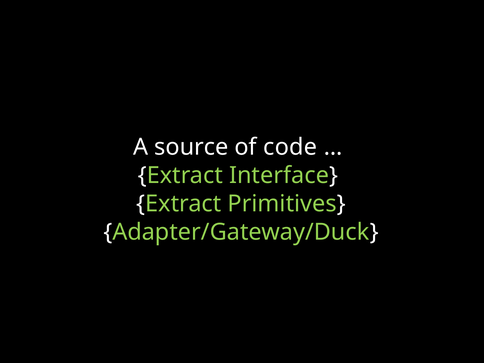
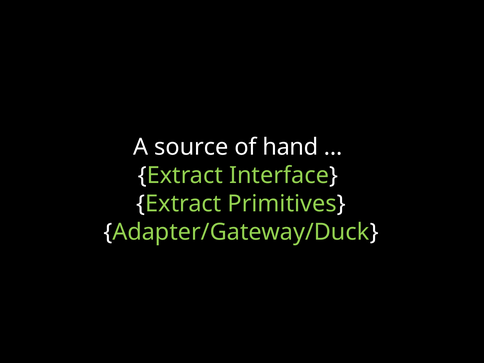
code: code -> hand (290, 147)
